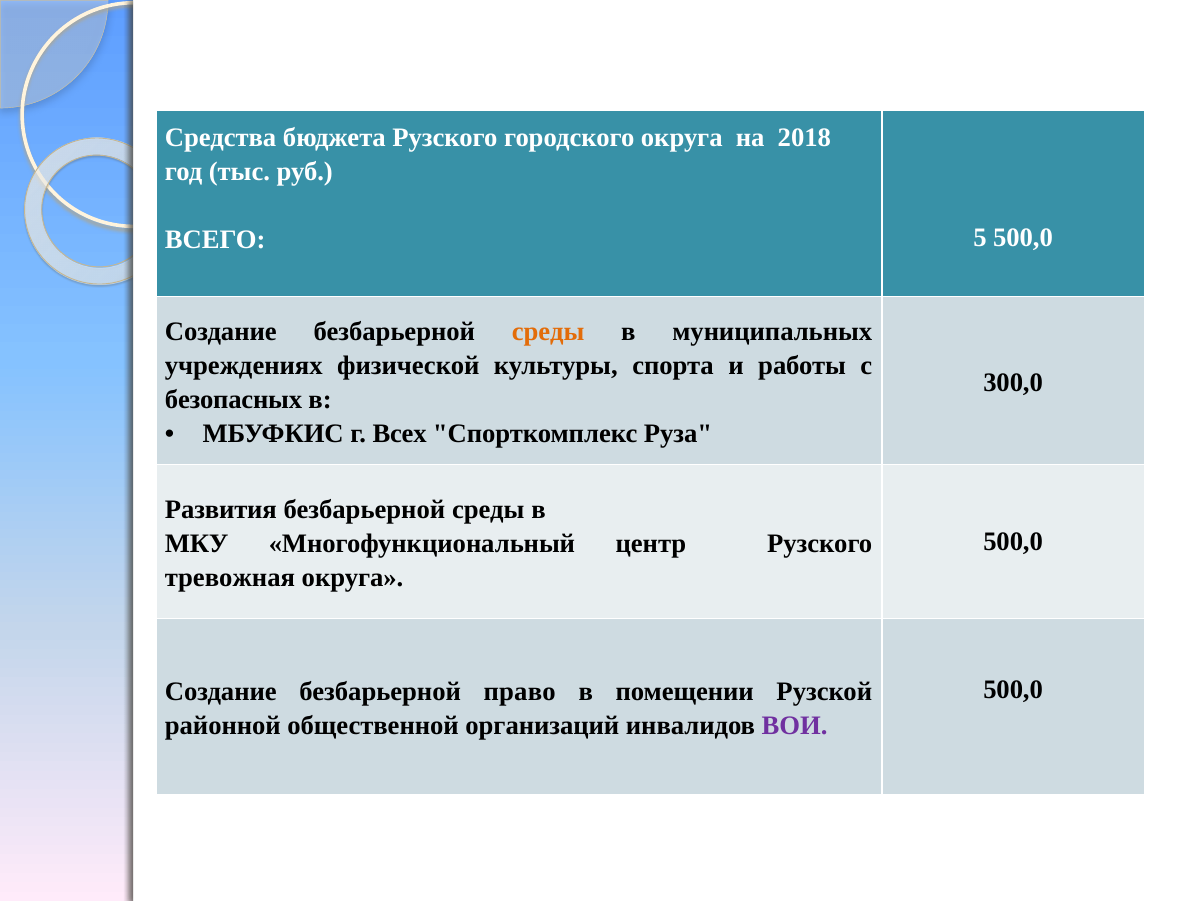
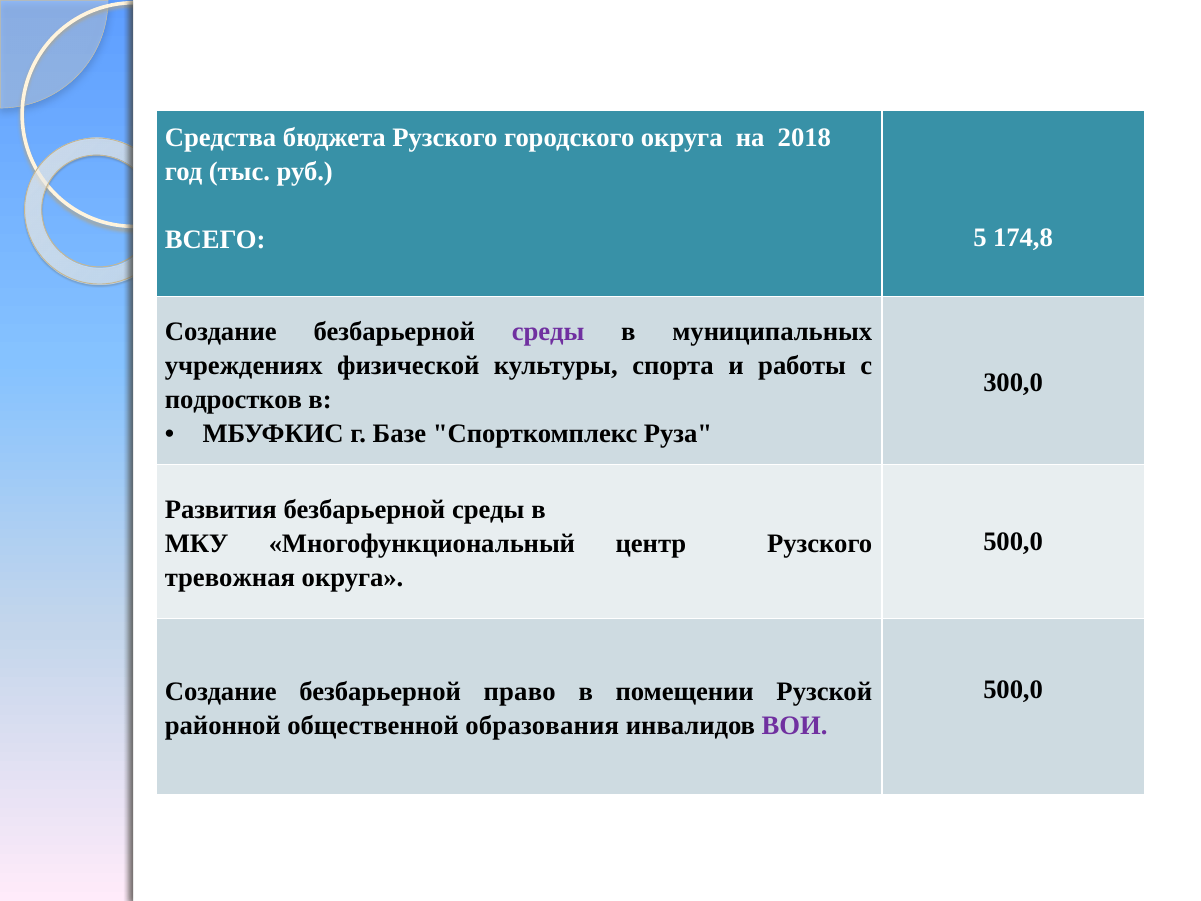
5 500,0: 500,0 -> 174,8 (1023, 237)
среды colour: orange -> purple (548, 332)
безопасных: безопасных -> подростков (233, 400)
Всех: Всех -> Базе (399, 434)
организаций: организаций -> образования (542, 726)
